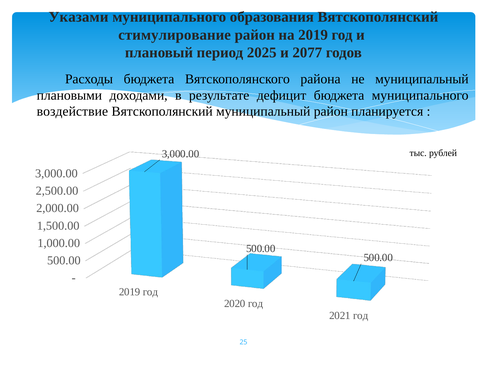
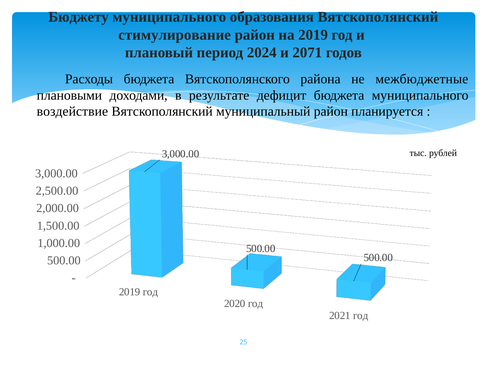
Указами: Указами -> Бюджету (79, 17)
2025: 2025 -> 2024 (262, 53)
2077: 2077 -> 2071 (307, 53)
не муниципальный: муниципальный -> межбюджетные (422, 79)
